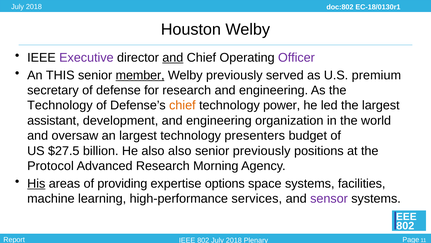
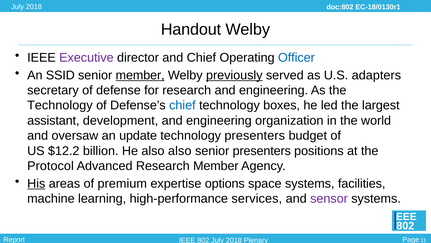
Houston: Houston -> Handout (191, 29)
and underline: present -> none (173, 57)
Officer colour: purple -> blue (296, 57)
THIS: THIS -> SSID (60, 75)
previously underline: none -> present (234, 75)
premium: premium -> adapters (376, 75)
chief colour: orange -> blue (182, 105)
power: power -> boxes (282, 105)
an largest: largest -> update (138, 135)
$27.5: $27.5 -> $12.2 (64, 151)
senior previously: previously -> presenters (262, 151)
Research Morning: Morning -> Member (216, 166)
providing: providing -> premium (122, 183)
